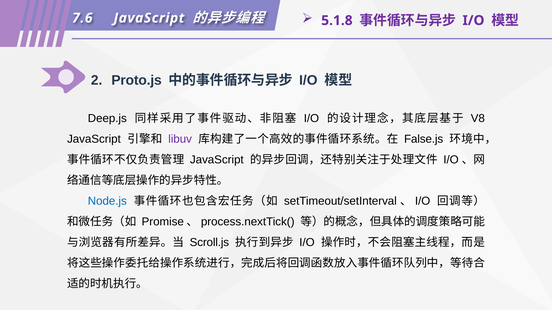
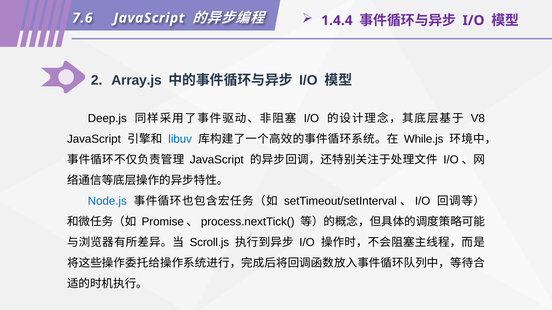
5.1.8: 5.1.8 -> 1.4.4 (337, 20)
Proto.js: Proto.js -> Array.js (137, 80)
libuv colour: purple -> blue (180, 139)
False.js: False.js -> While.js (424, 139)
